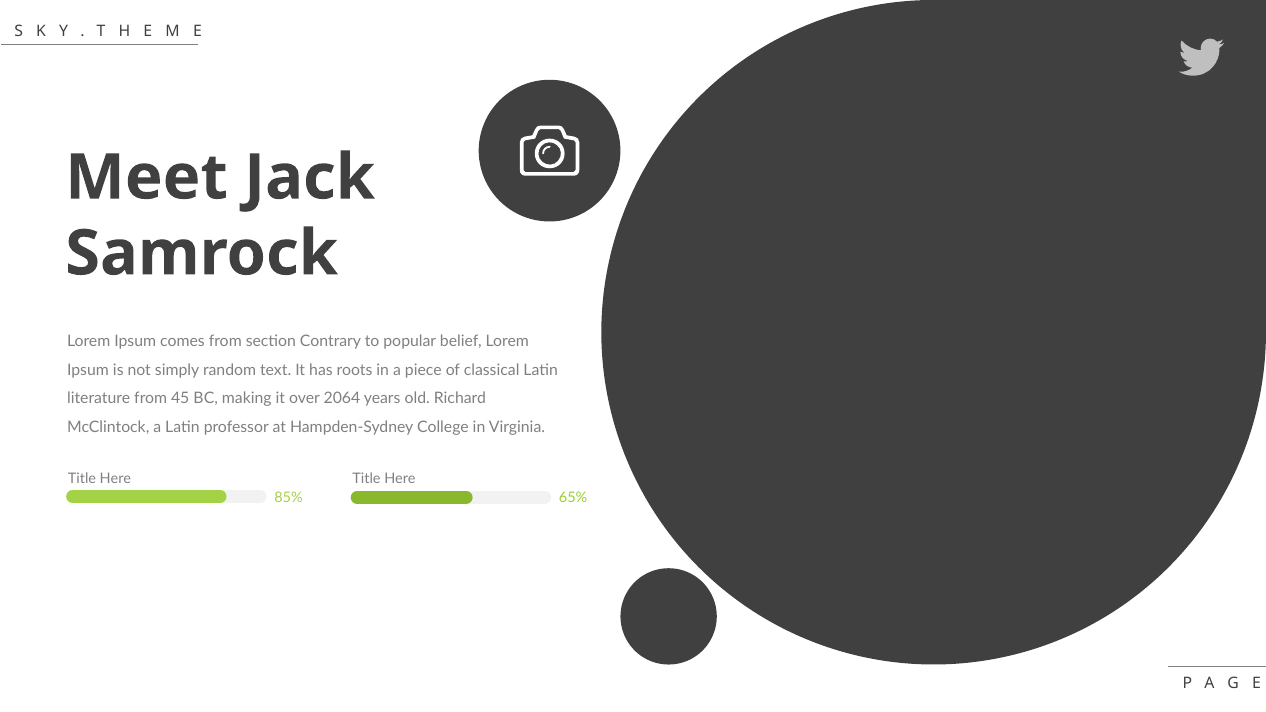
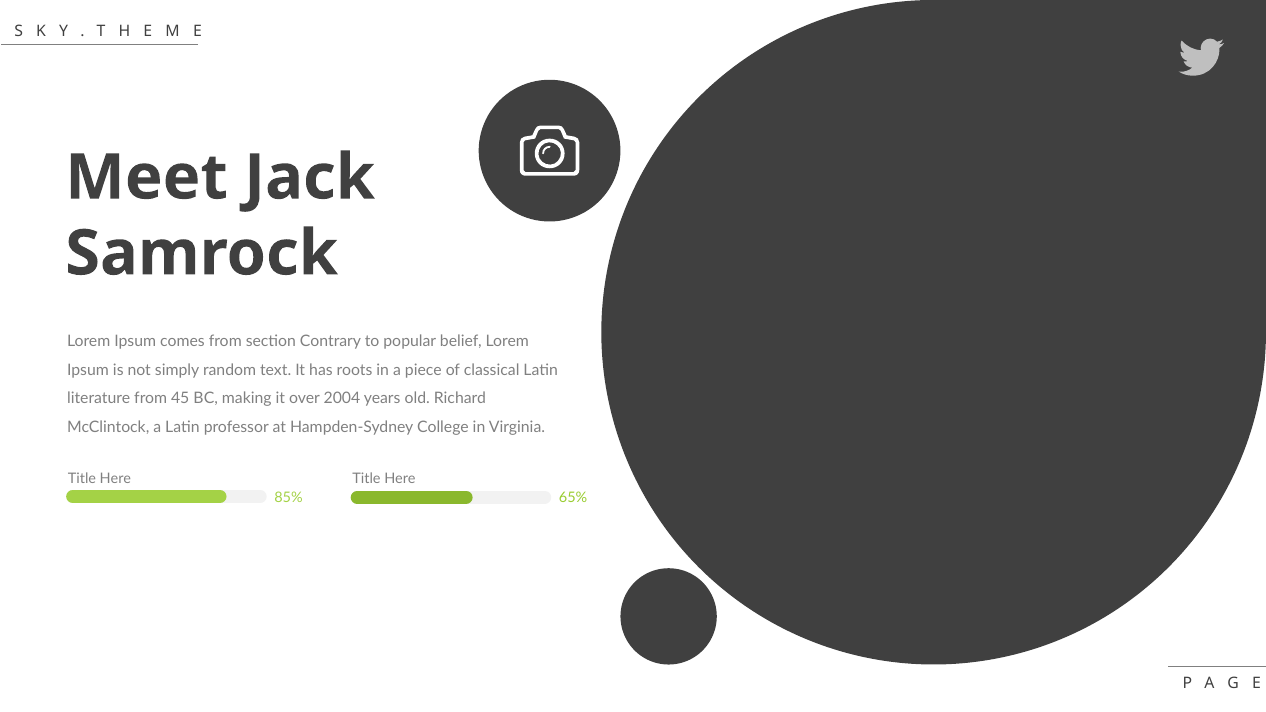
2064: 2064 -> 2004 (342, 398)
